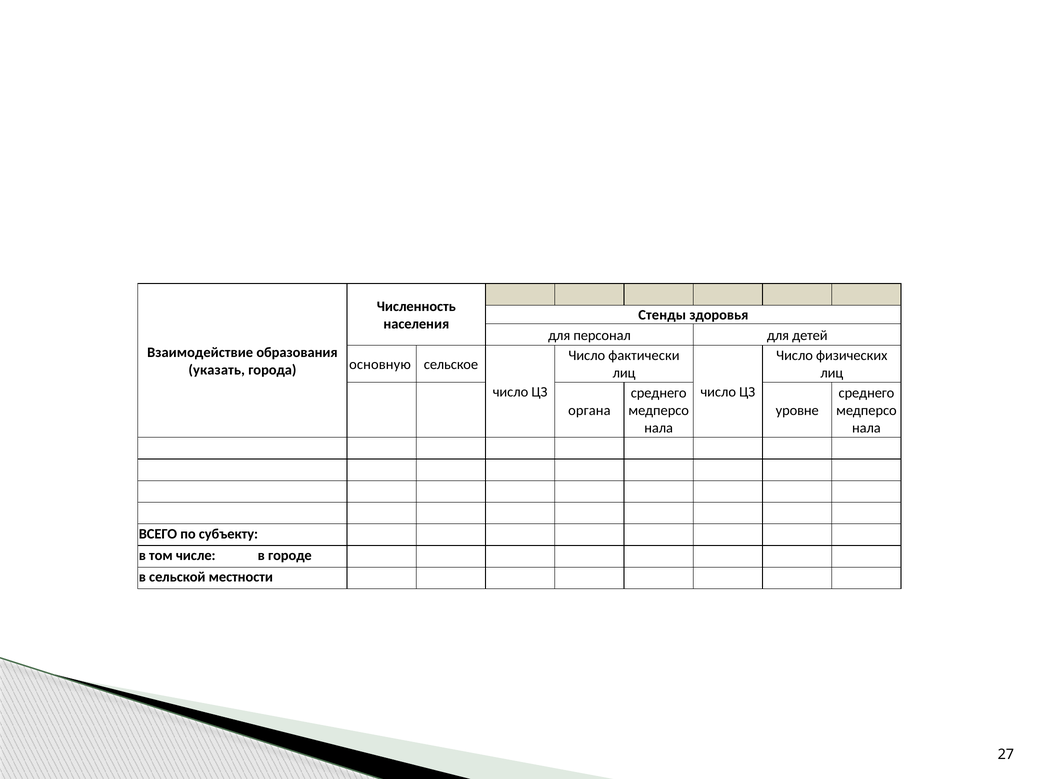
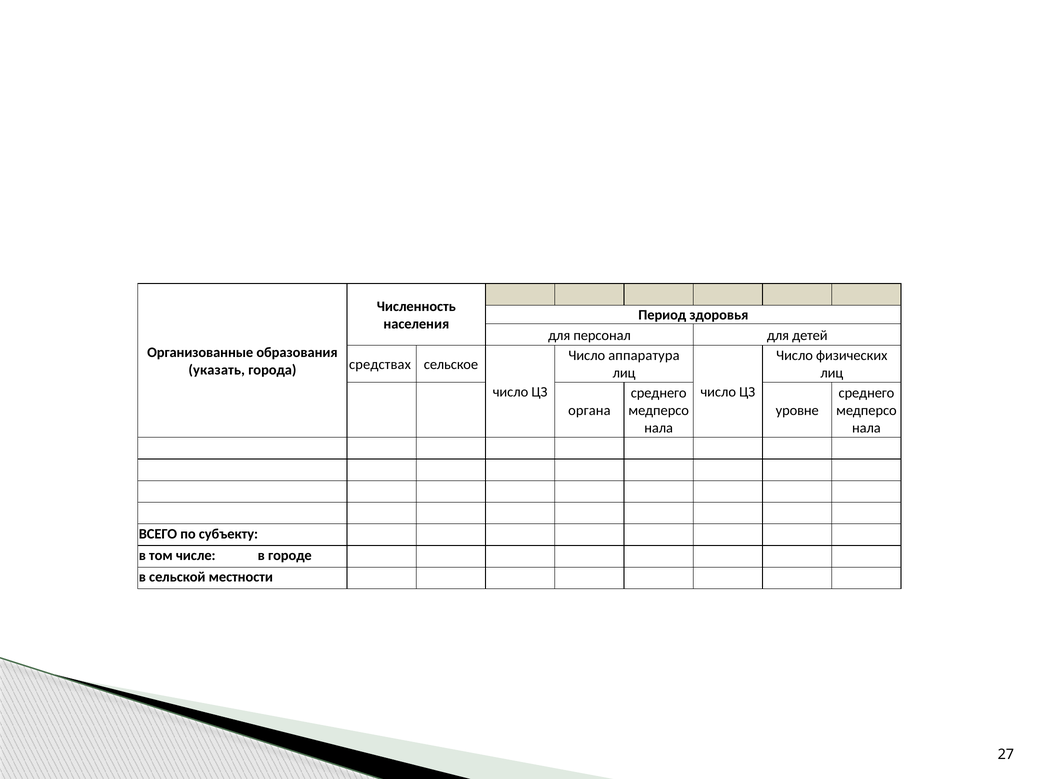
Стенды: Стенды -> Период (662, 315)
Взаимодействие: Взаимодействие -> Организованные (200, 352)
фактически: фактически -> аппаратура (644, 356)
основную: основную -> средствах (380, 365)
